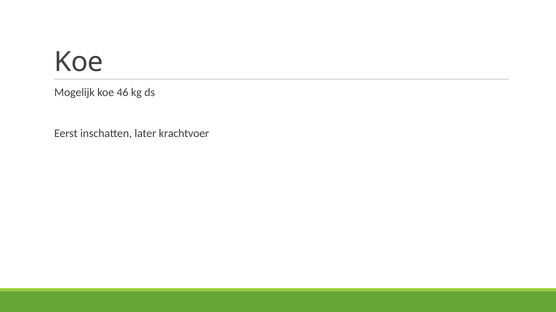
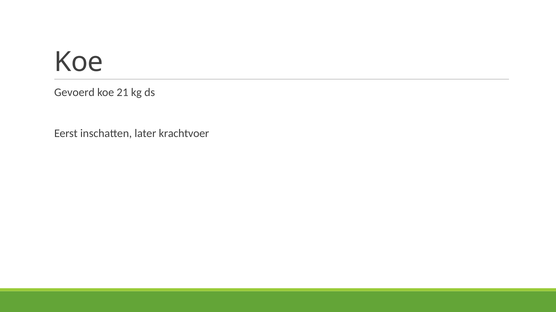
Mogelijk: Mogelijk -> Gevoerd (74, 92)
46: 46 -> 21 (123, 92)
